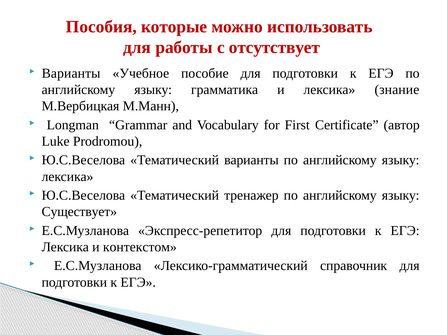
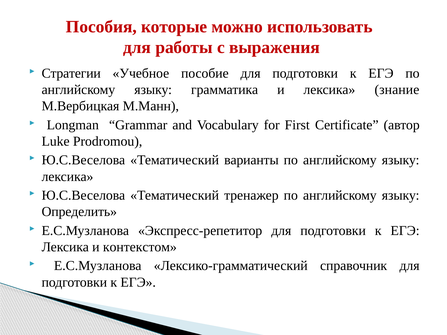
отсутствует: отсутствует -> выражения (274, 48)
Варианты: Варианты -> Стратегии (71, 73)
Существует: Существует -> Определить (79, 212)
